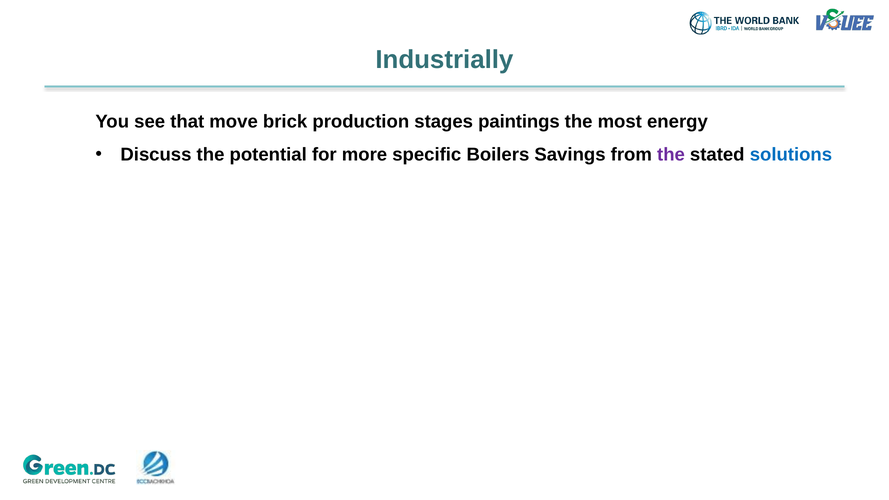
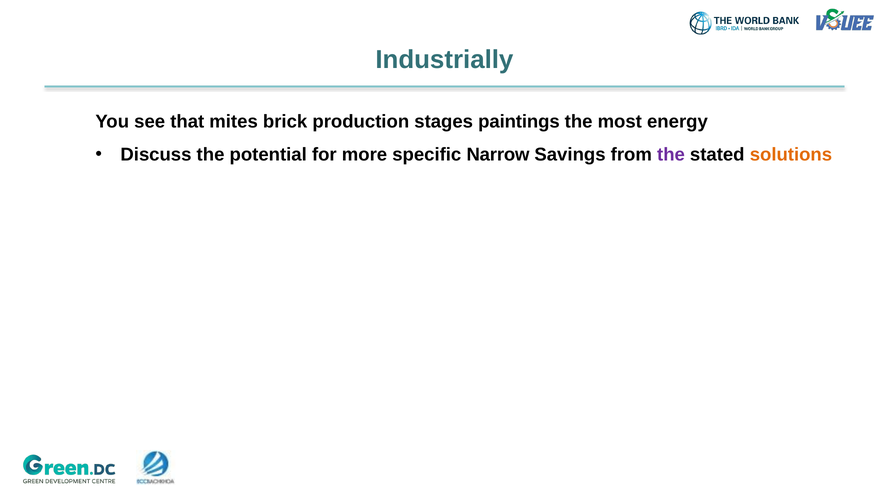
move: move -> mites (234, 122)
Boilers: Boilers -> Narrow (498, 155)
solutions colour: blue -> orange (791, 155)
